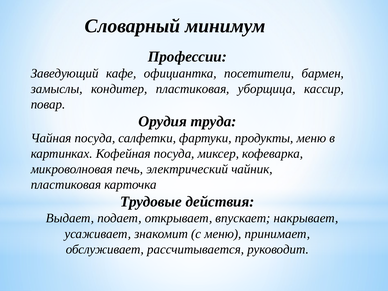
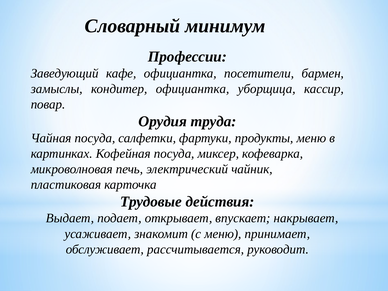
кондитер пластиковая: пластиковая -> официантка (193, 89)
